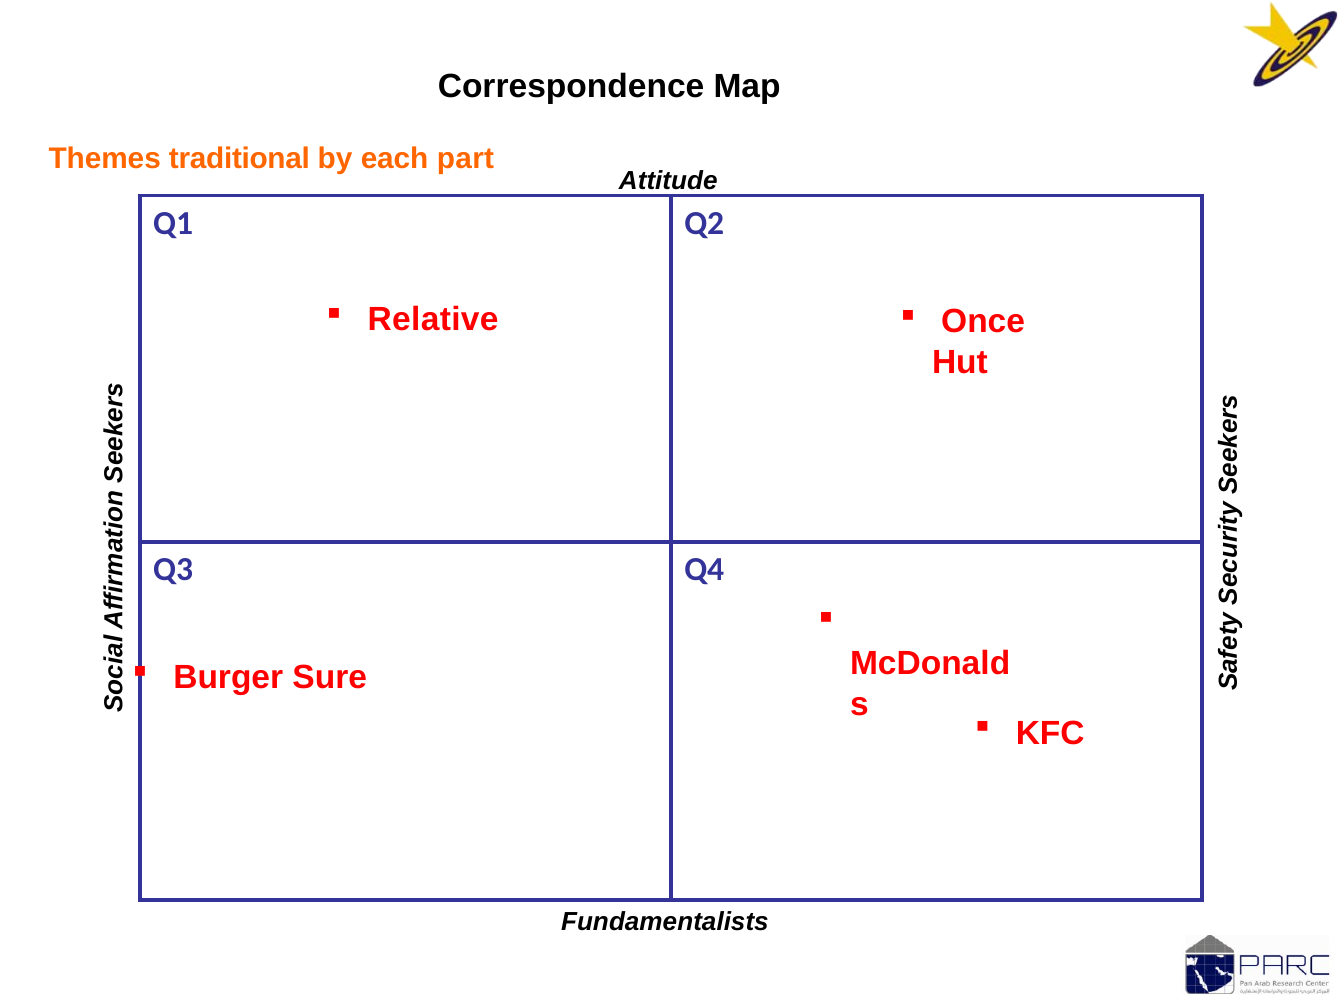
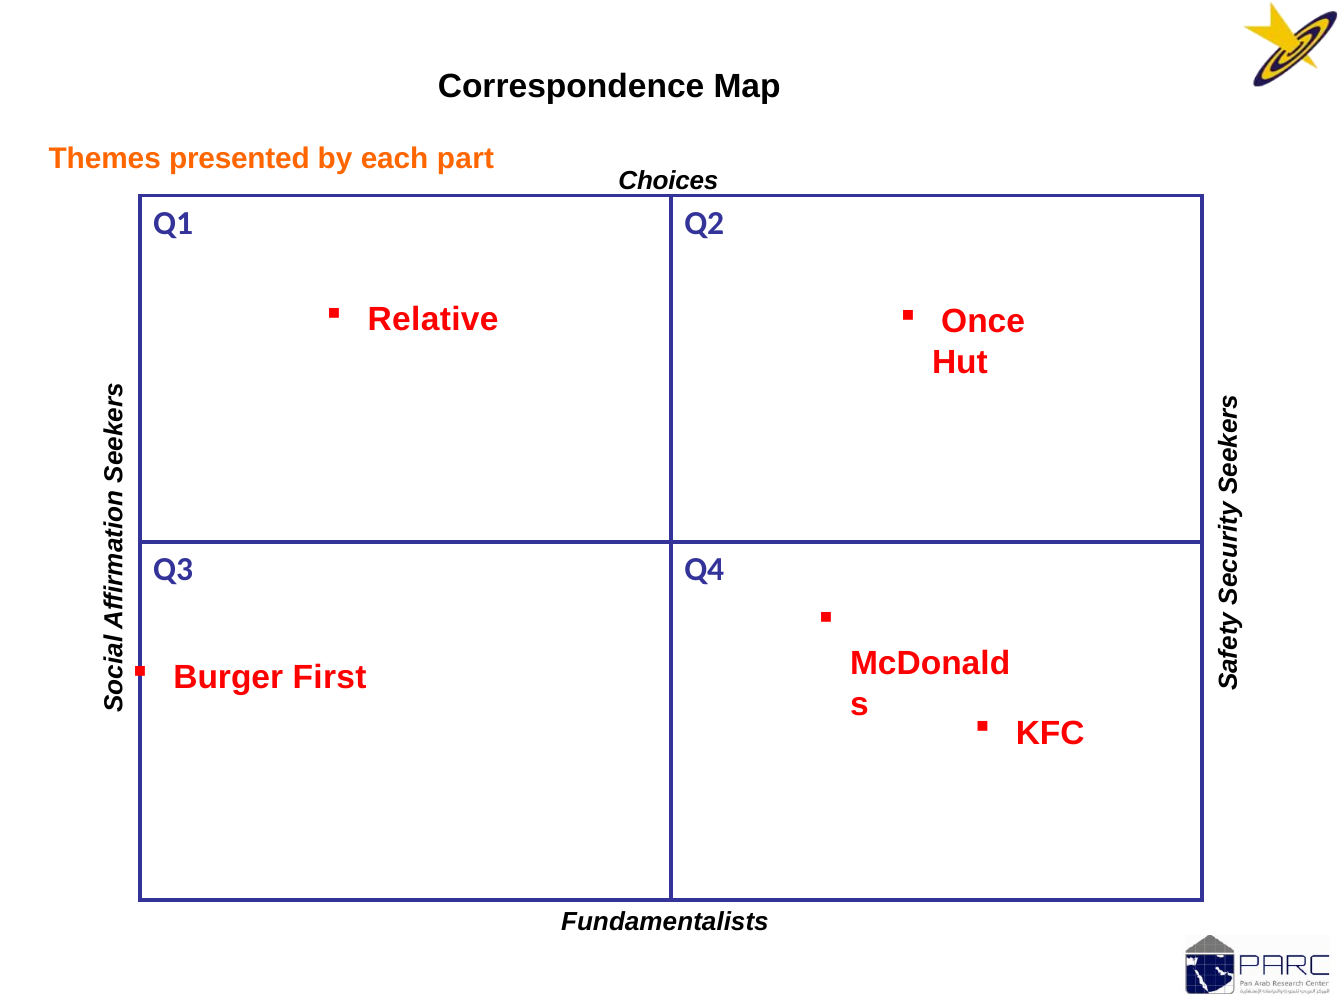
traditional: traditional -> presented (239, 159)
Attitude: Attitude -> Choices (668, 181)
Sure: Sure -> First (330, 678)
